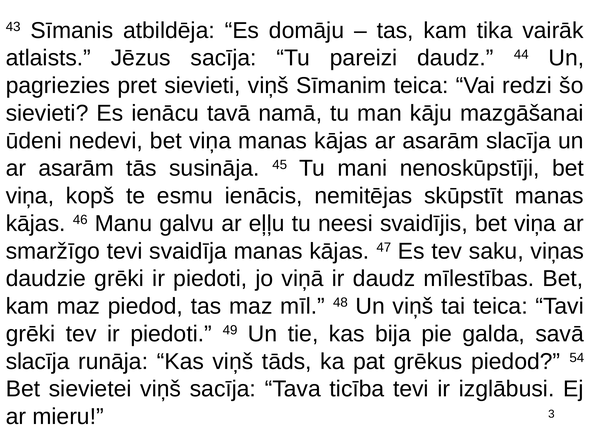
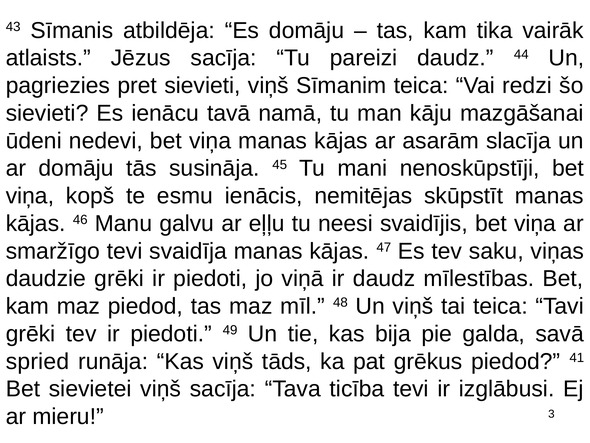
asarām: asarām -> domāju (76, 168)
slacīja: slacīja -> spried (37, 361)
54: 54 -> 41 (577, 357)
